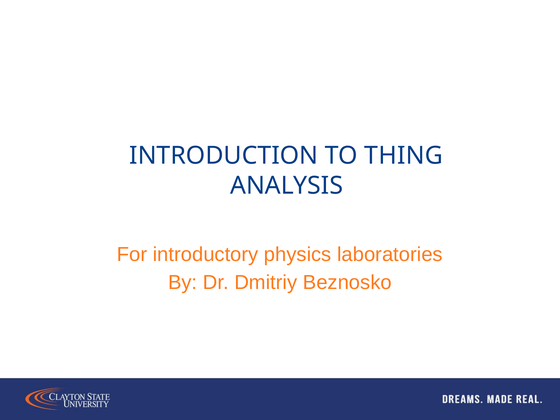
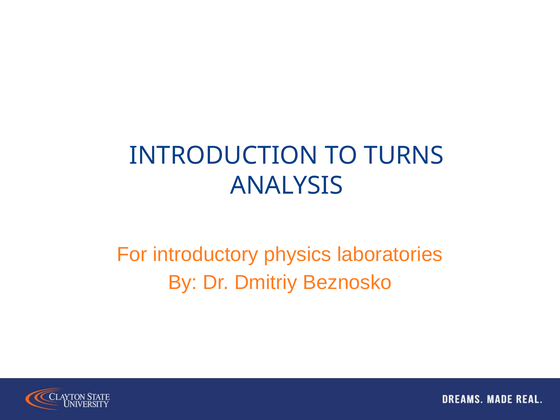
THING: THING -> TURNS (404, 156)
